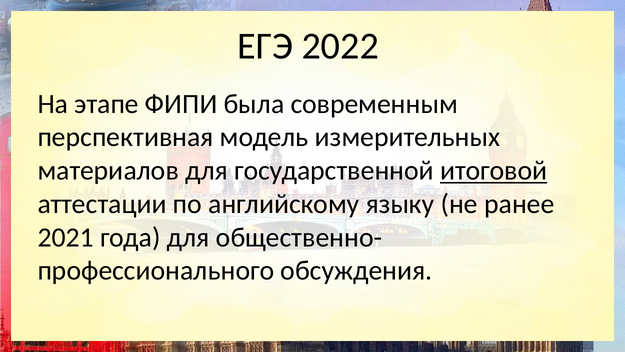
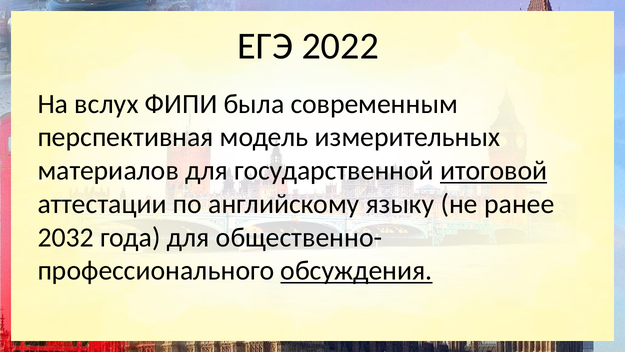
этапе: этапе -> вслух (106, 104)
2021: 2021 -> 2032 (66, 237)
обсуждения underline: none -> present (356, 270)
